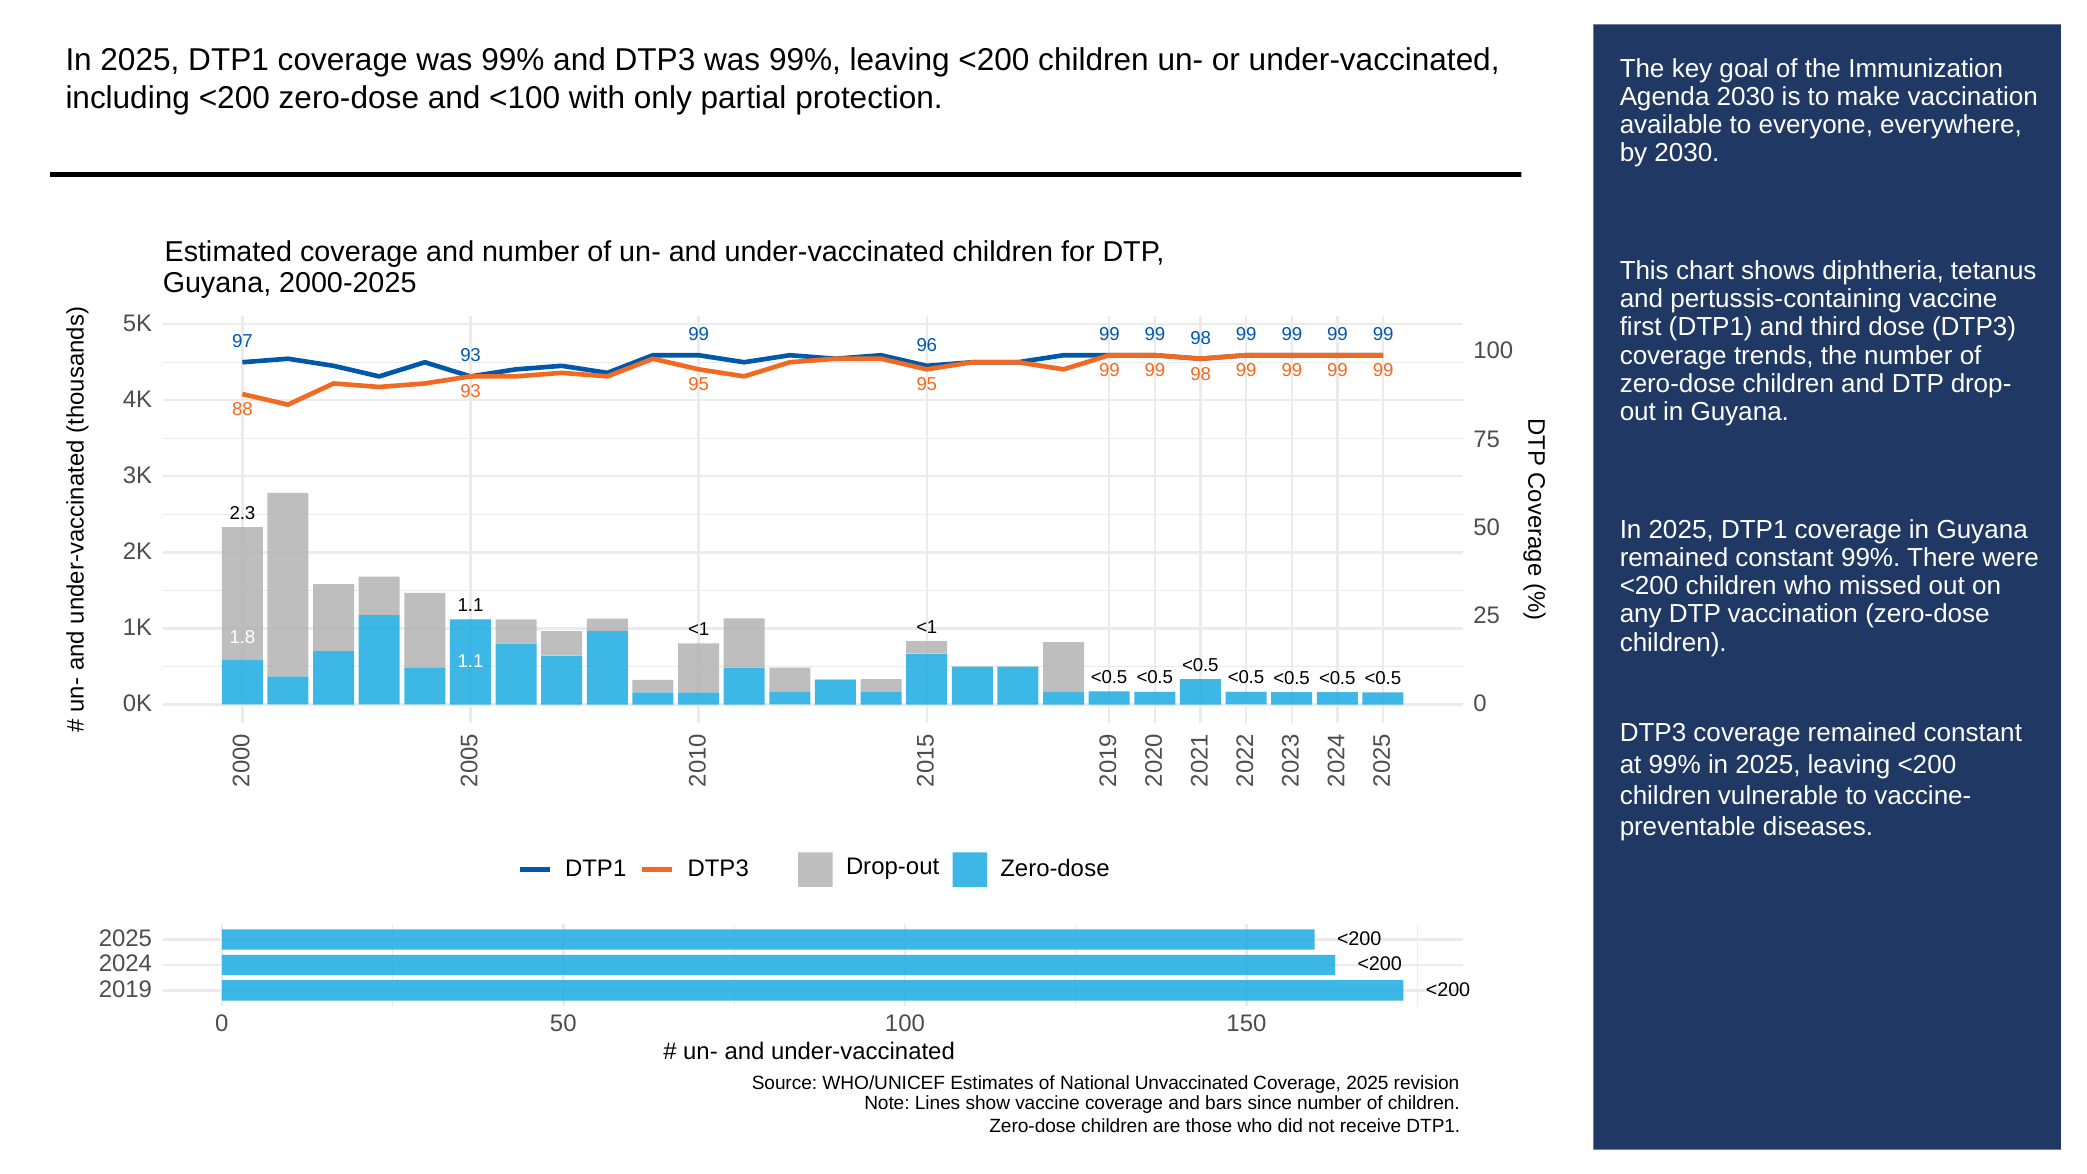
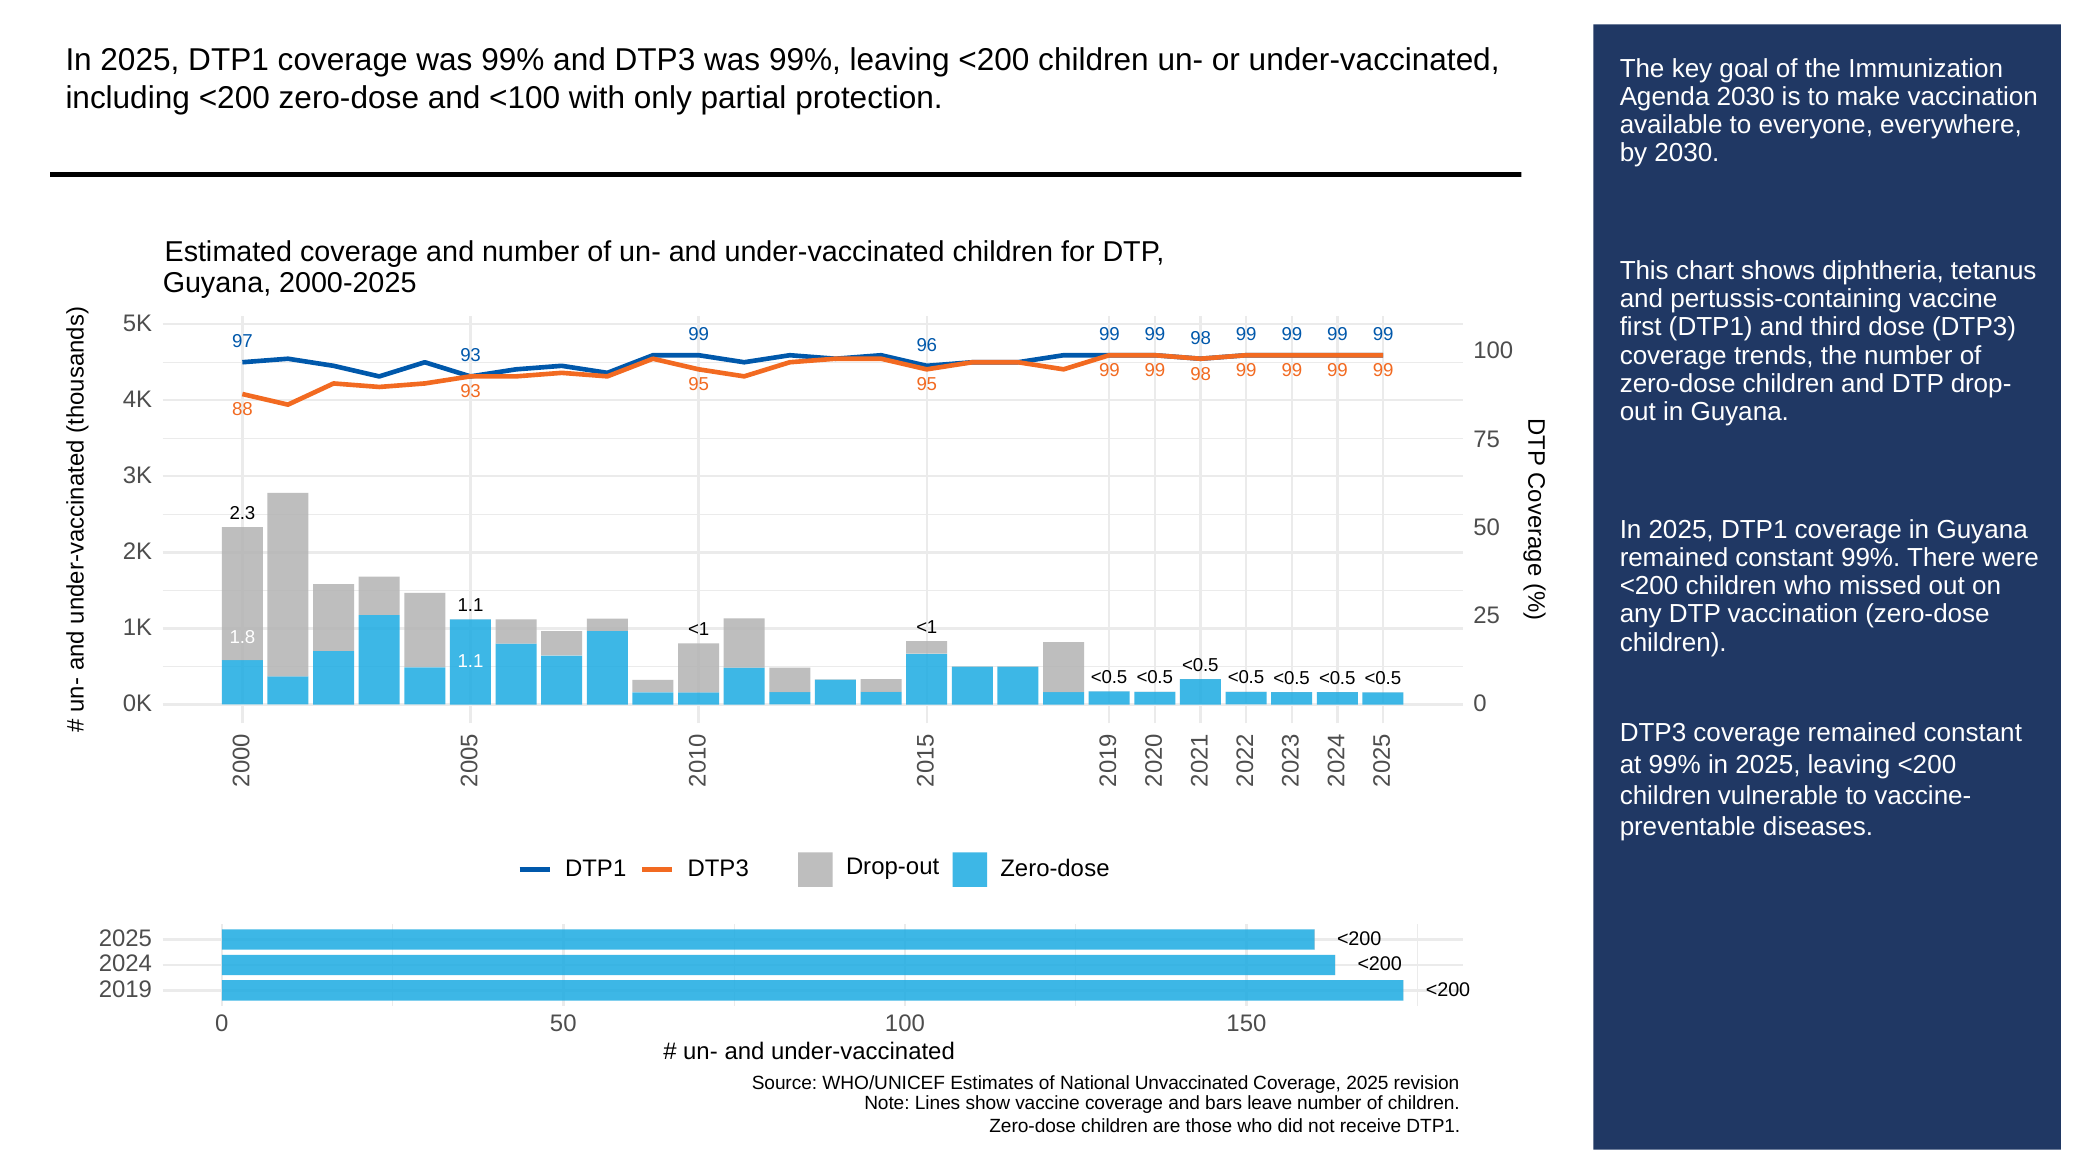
since: since -> leave (1270, 1103)
